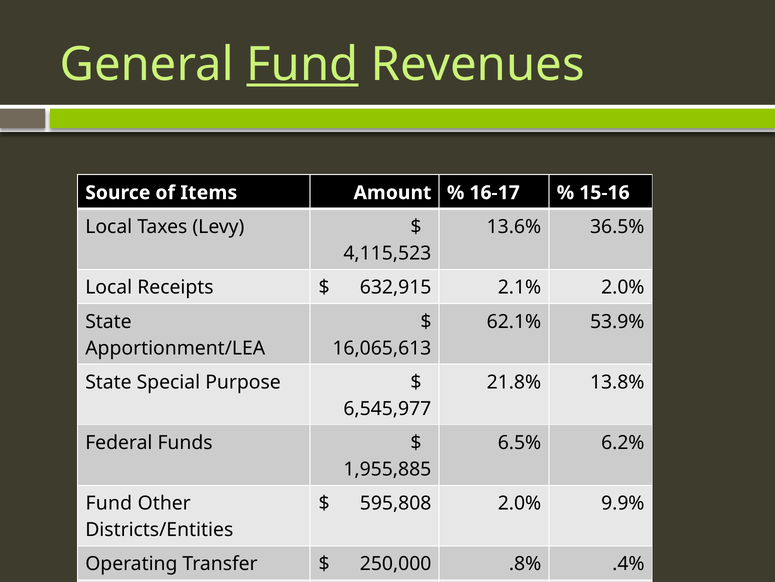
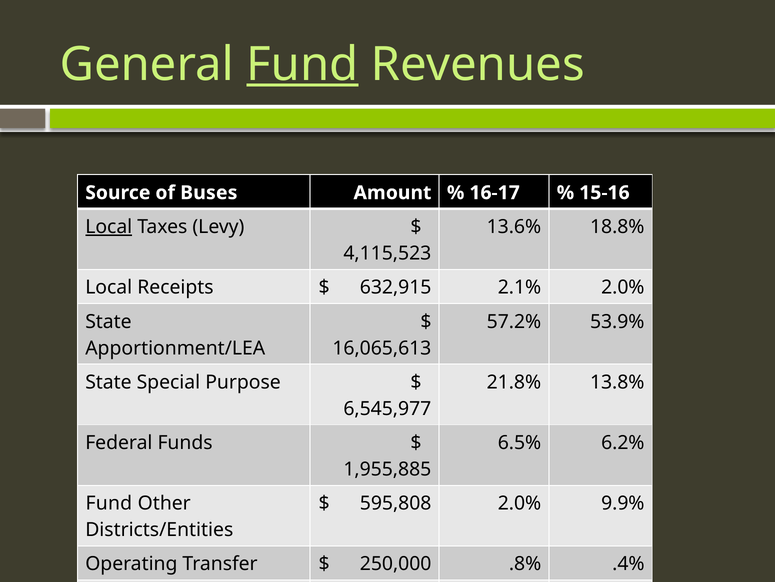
Items: Items -> Buses (209, 193)
Local underline: none -> present (109, 227)
36.5%: 36.5% -> 18.8% (617, 227)
62.1%: 62.1% -> 57.2% (514, 321)
